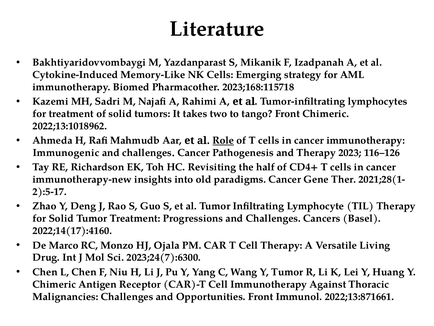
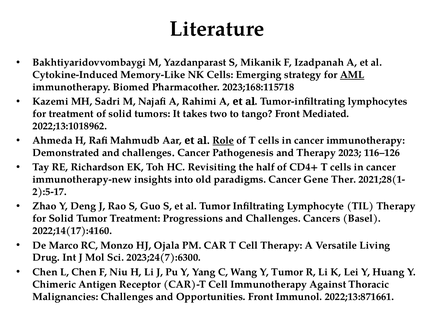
AML underline: none -> present (352, 75)
Front Chimeric: Chimeric -> Mediated (326, 114)
Immunogenic: Immunogenic -> Demonstrated (66, 153)
